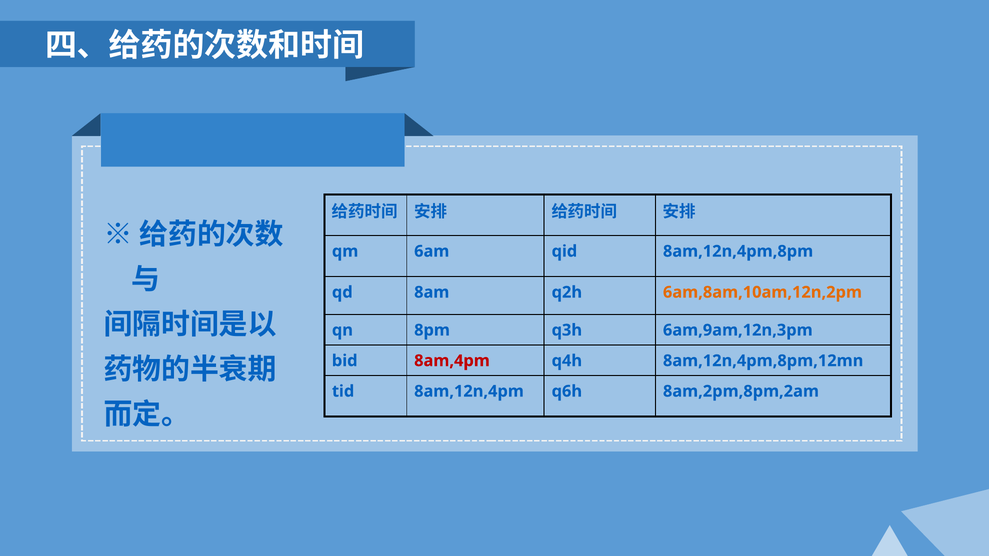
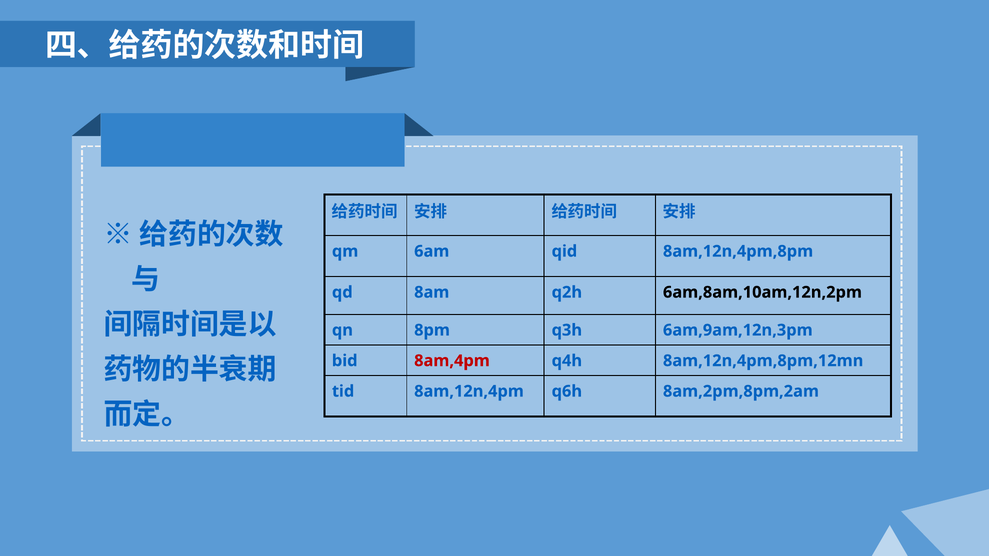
6am,8am,10am,12n,2pm colour: orange -> black (762, 292)
